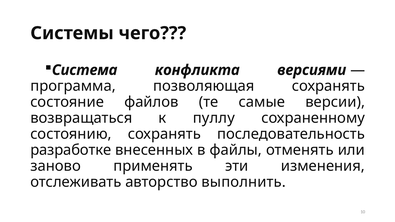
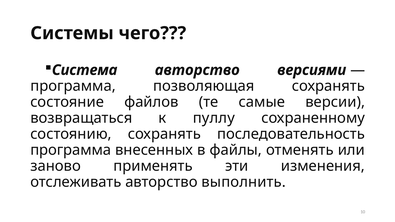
Система конфликта: конфликта -> авторство (197, 70)
разработке: разработке -> программа (71, 150)
